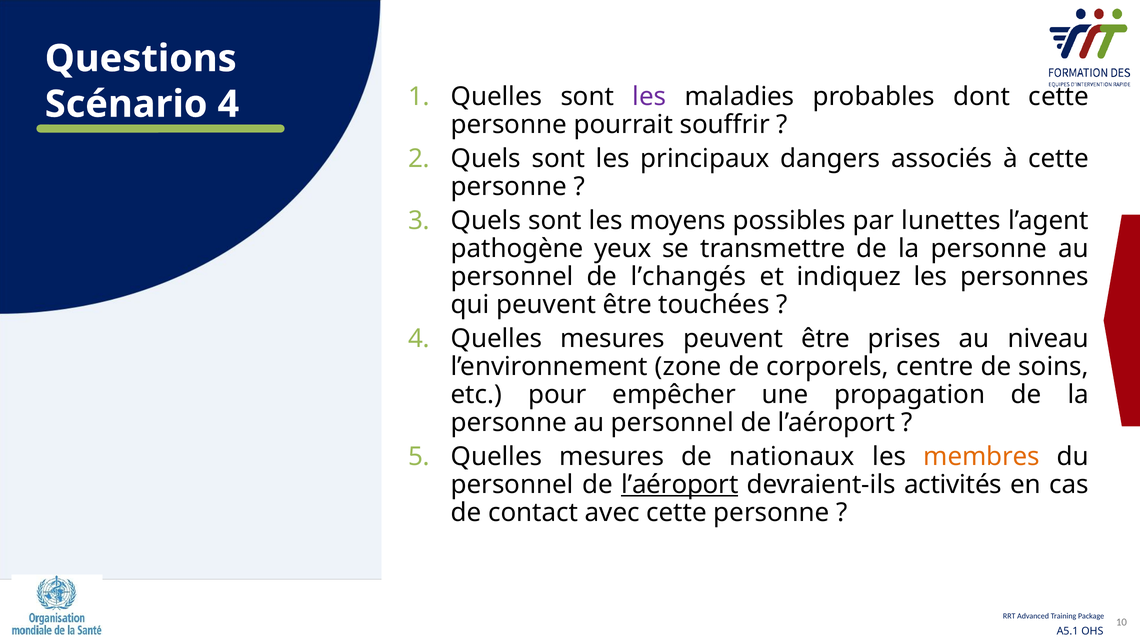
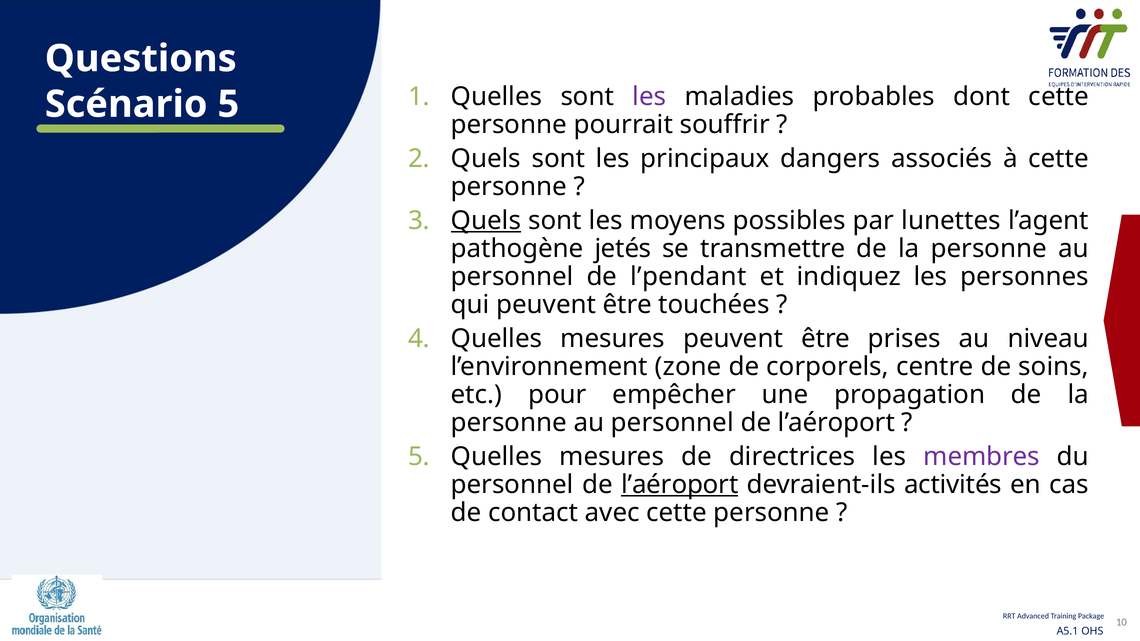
Scénario 4: 4 -> 5 (228, 104)
Quels underline: none -> present (486, 221)
yeux: yeux -> jetés (623, 249)
l’changés: l’changés -> l’pendant (688, 277)
nationaux: nationaux -> directrices (792, 457)
membres colour: orange -> purple (982, 457)
